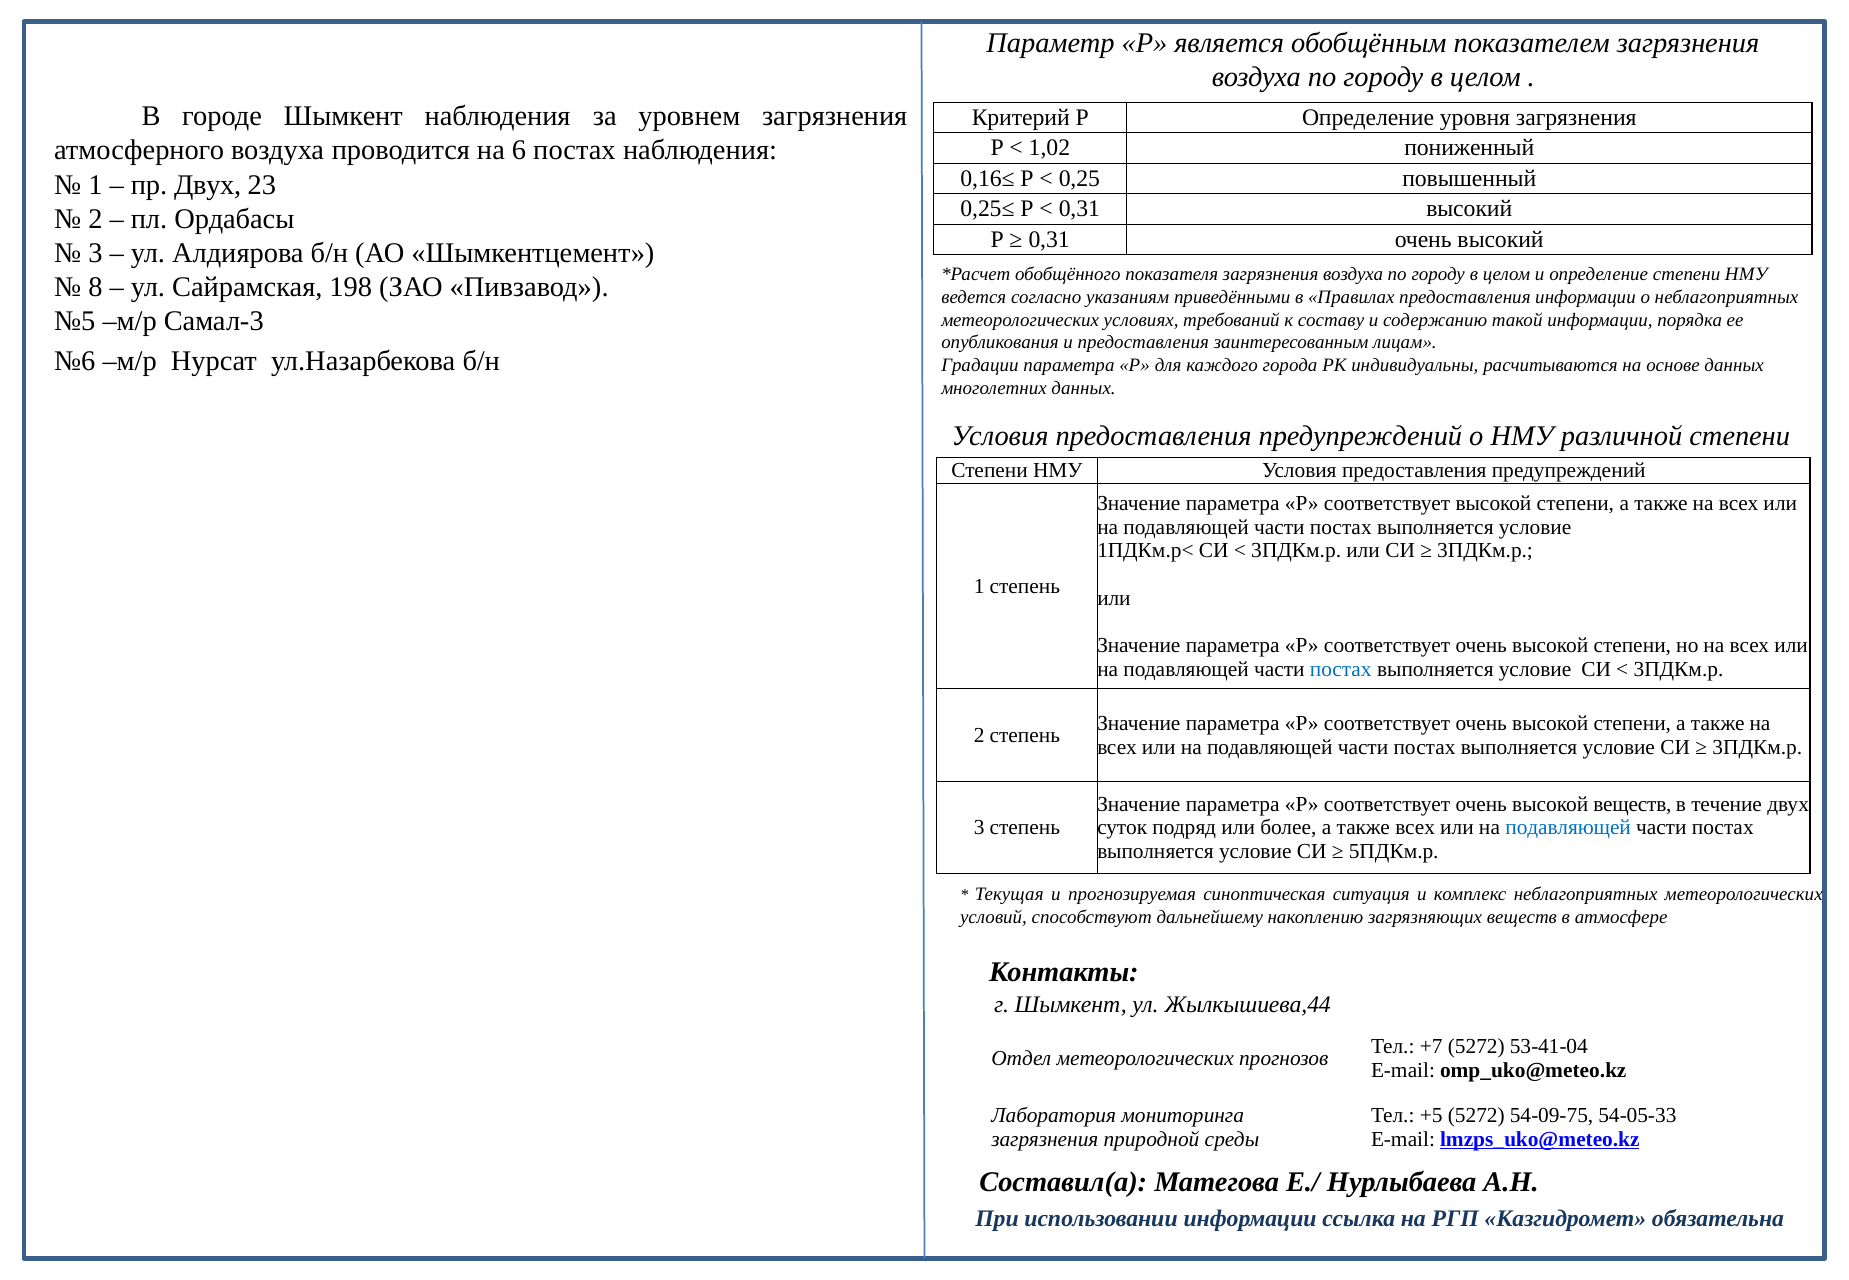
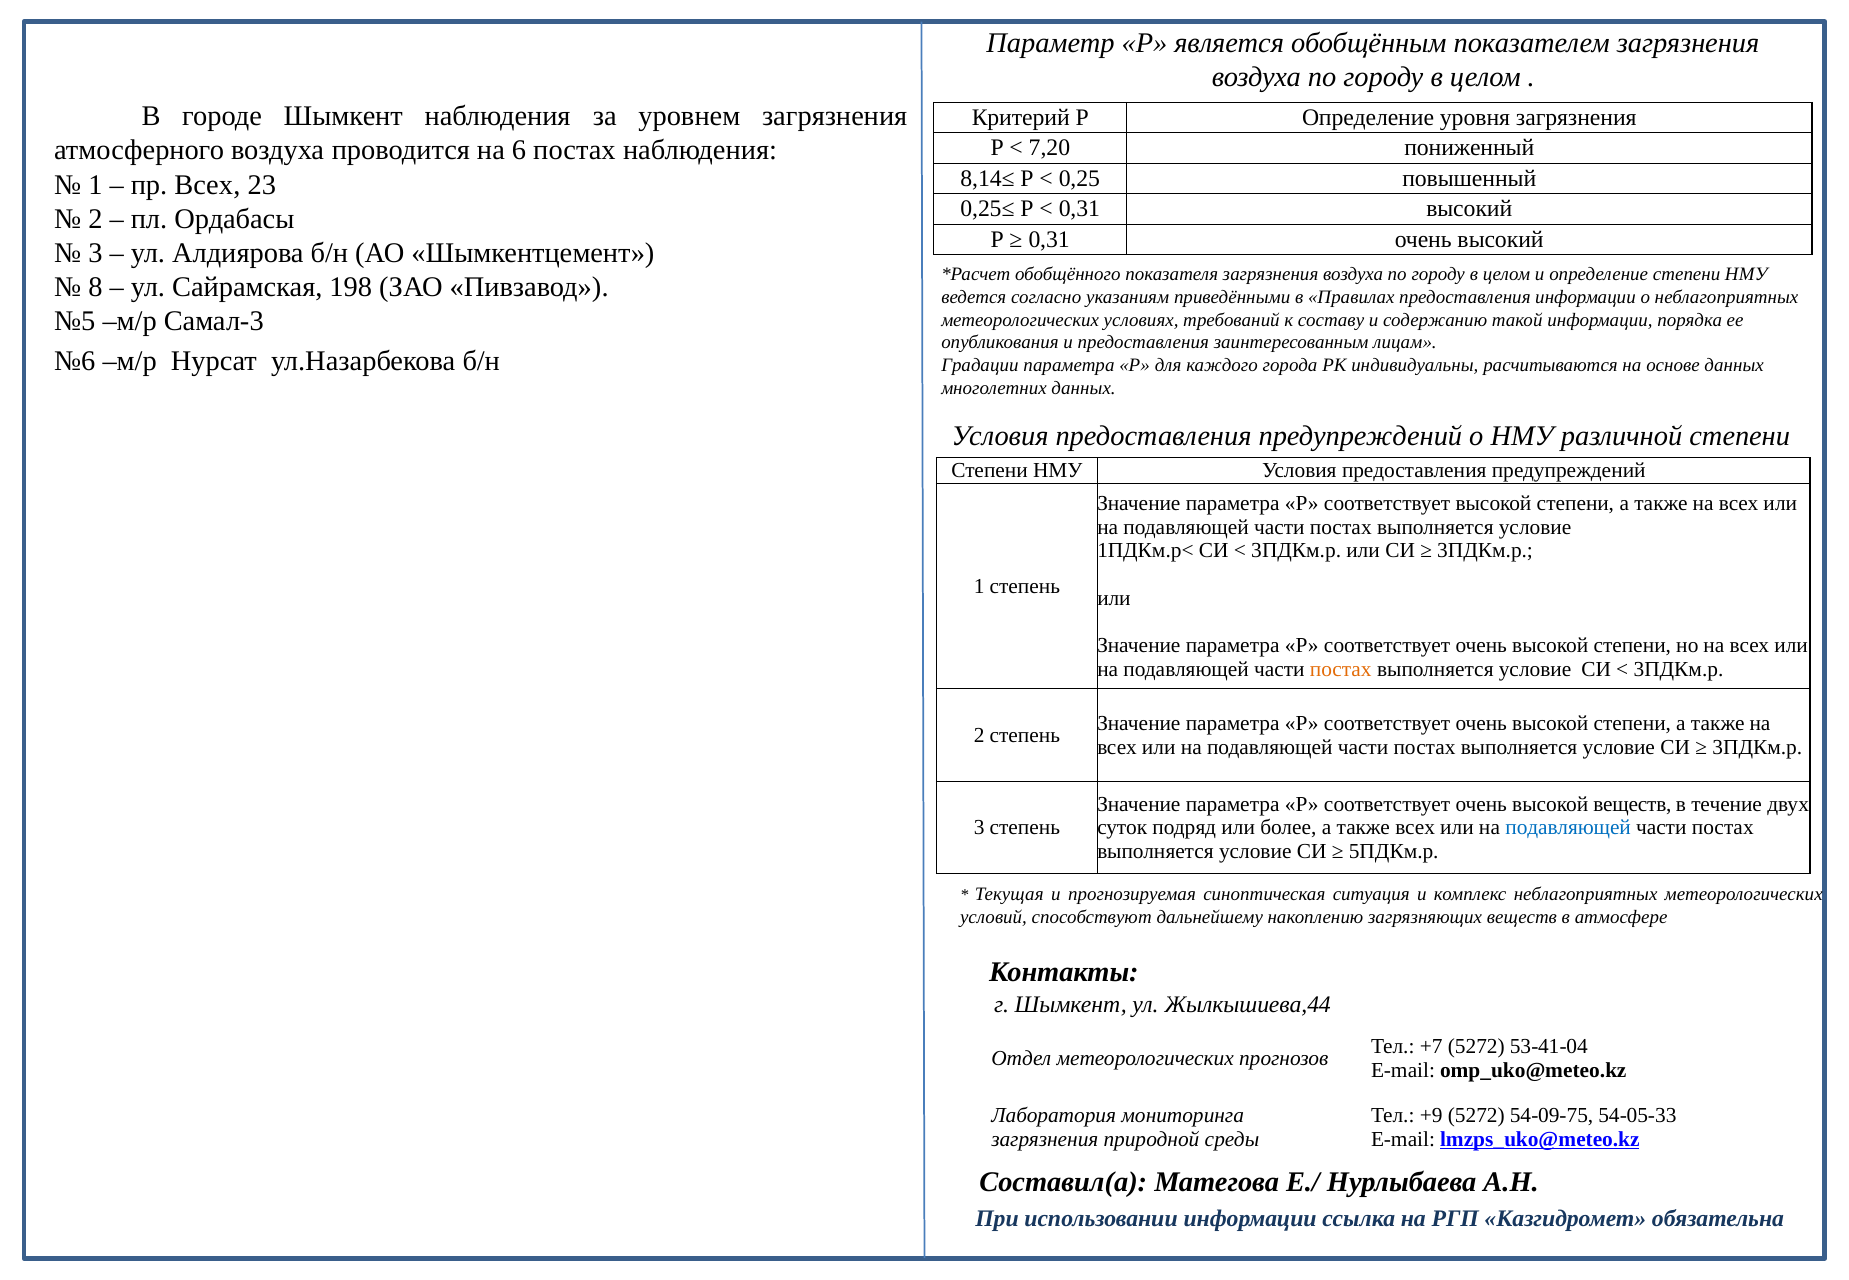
1,02: 1,02 -> 7,20 (1049, 148)
0,16≤: 0,16≤ -> 8,14≤ (988, 178)
пр Двух: Двух -> Всех (207, 185)
постах colour: blue -> orange (1341, 669)
+5: +5 -> +9 (1431, 1115)
